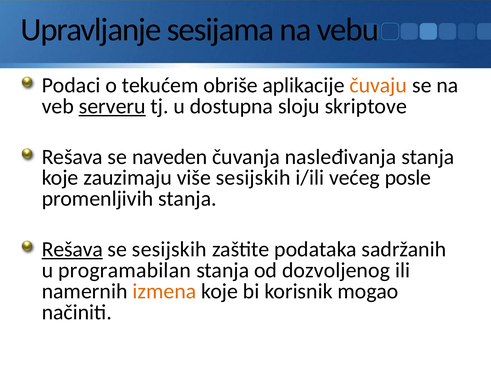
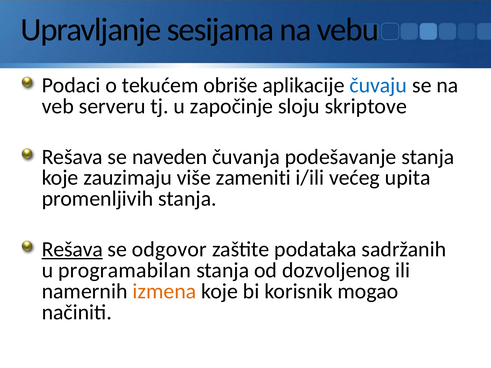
čuvaju colour: orange -> blue (378, 85)
serveru underline: present -> none (112, 106)
dostupna: dostupna -> započinje (232, 106)
nasleđivanja: nasleđivanja -> podešavanje (341, 157)
više sesijskih: sesijskih -> zameniti (253, 178)
posle: posle -> upita (408, 178)
se sesijskih: sesijskih -> odgovor (169, 249)
